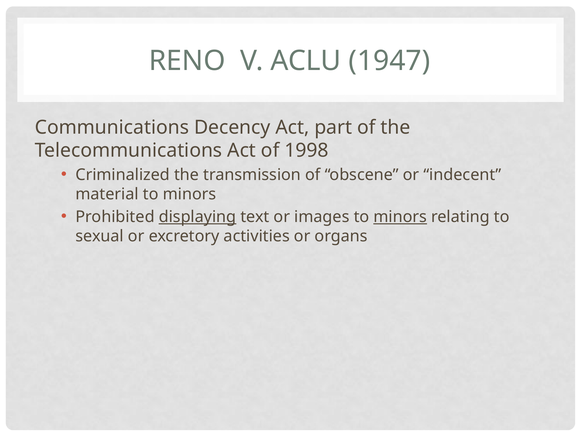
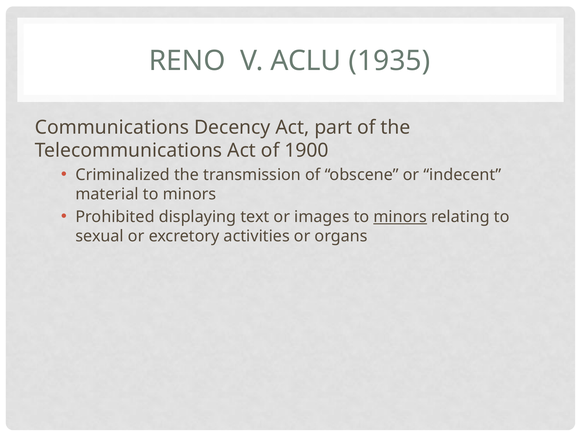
1947: 1947 -> 1935 (389, 61)
1998: 1998 -> 1900 (307, 150)
displaying underline: present -> none (198, 217)
